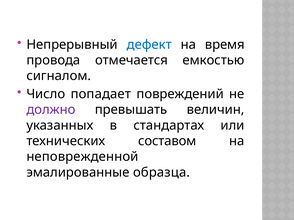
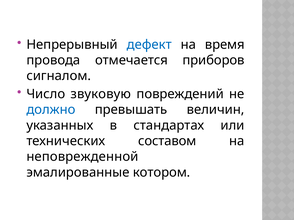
емкостью: емкостью -> приборов (214, 60)
попадает: попадает -> звуковую (101, 94)
должно colour: purple -> blue (51, 110)
образца: образца -> котором (162, 173)
